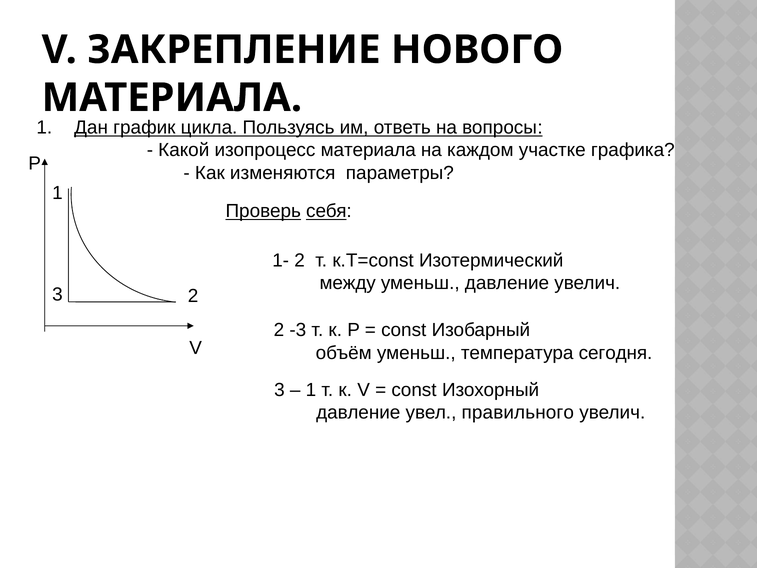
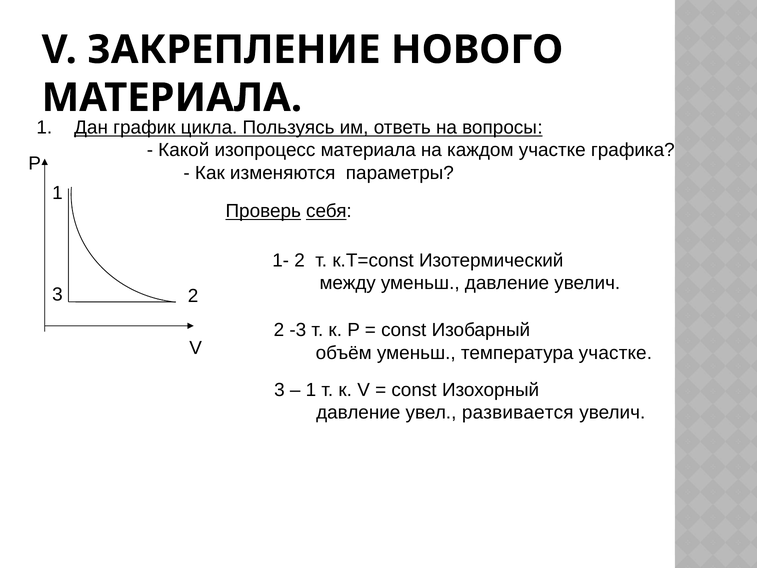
температура сегодня: сегодня -> участке (615, 353)
правильного: правильного -> развивается (518, 412)
